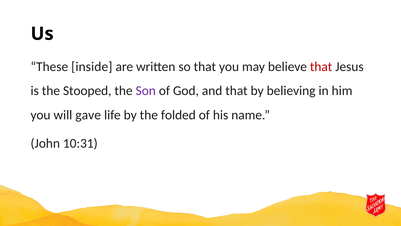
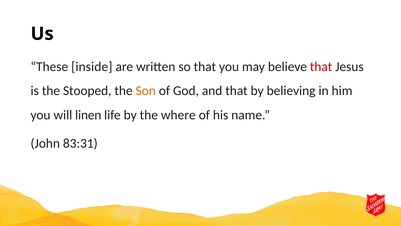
Son colour: purple -> orange (146, 91)
gave: gave -> linen (88, 115)
folded: folded -> where (178, 115)
10:31: 10:31 -> 83:31 (80, 143)
